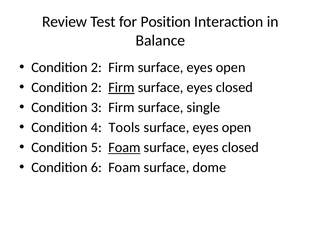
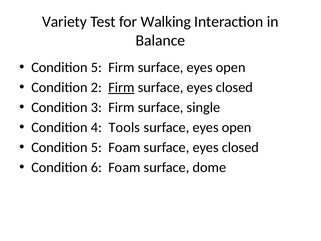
Review: Review -> Variety (64, 22)
Position: Position -> Walking (166, 22)
2: 2 -> 5 (96, 67)
Foam underline: present -> none (124, 147)
